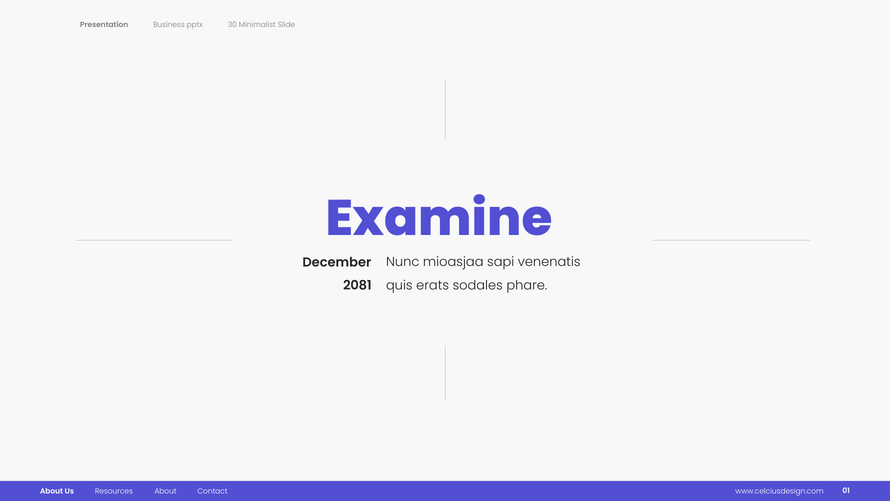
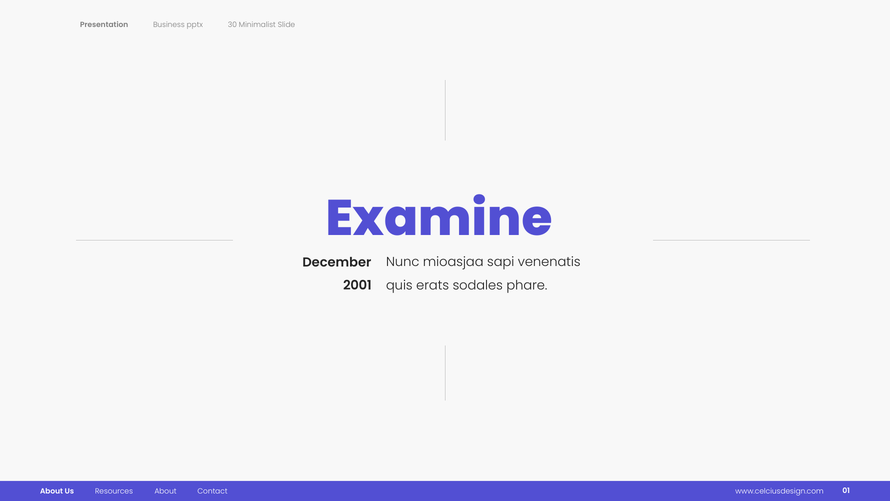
2081: 2081 -> 2001 (357, 285)
